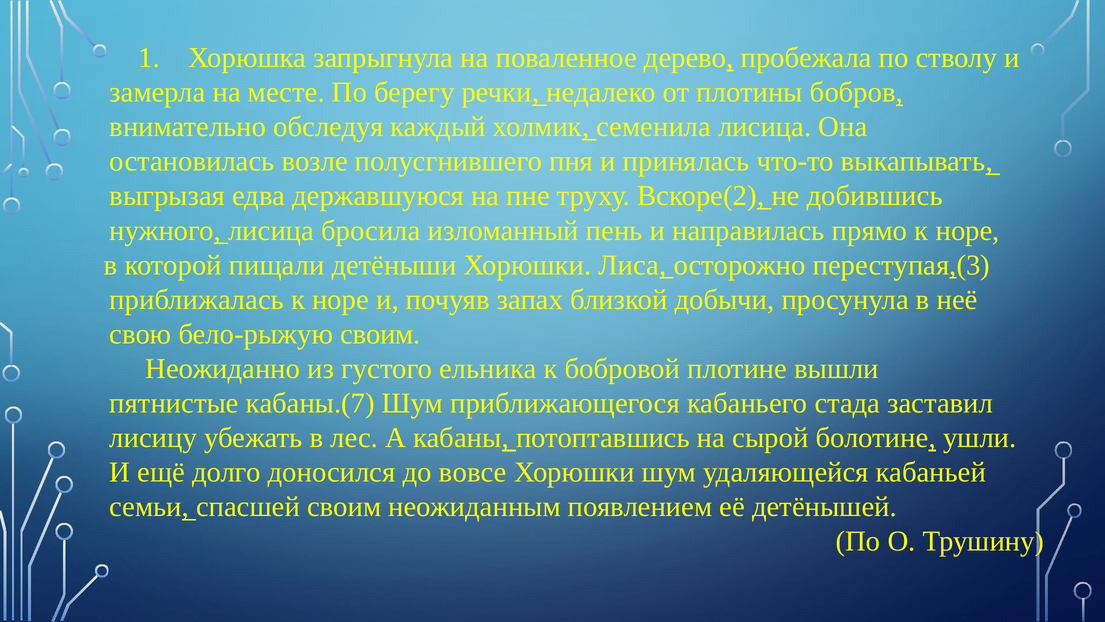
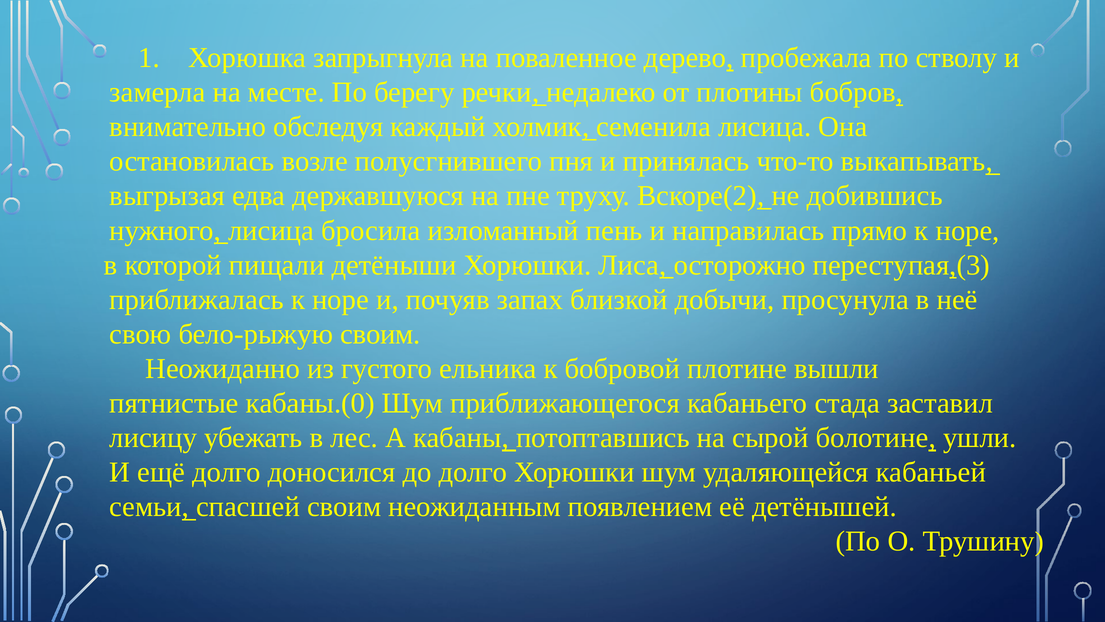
кабаны.(7: кабаны.(7 -> кабаны.(0 (310, 403)
до вовсе: вовсе -> долго (473, 472)
